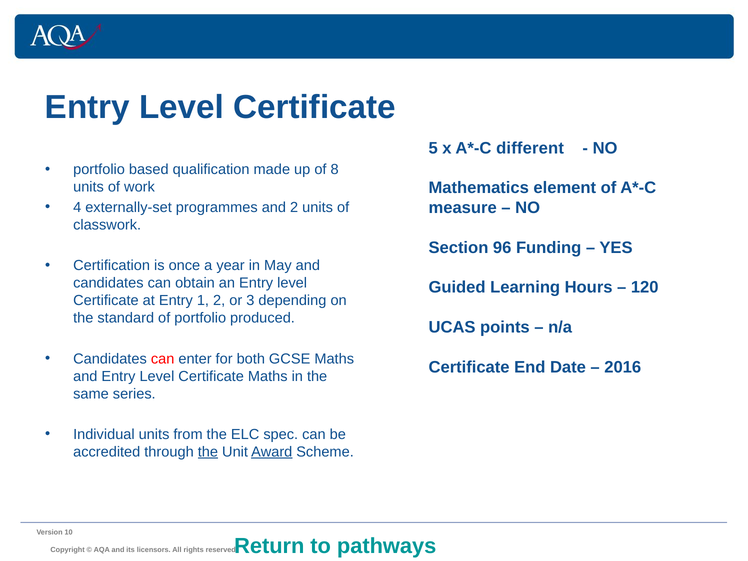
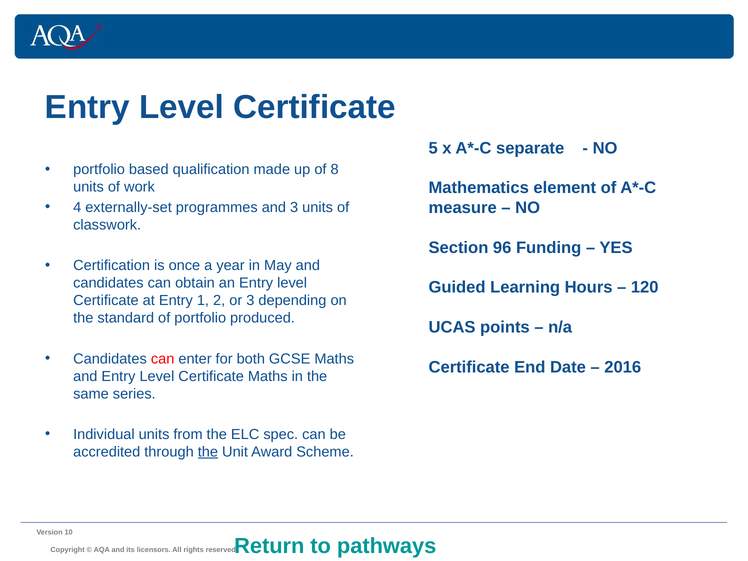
different: different -> separate (530, 148)
and 2: 2 -> 3 (294, 207)
Award underline: present -> none (272, 452)
